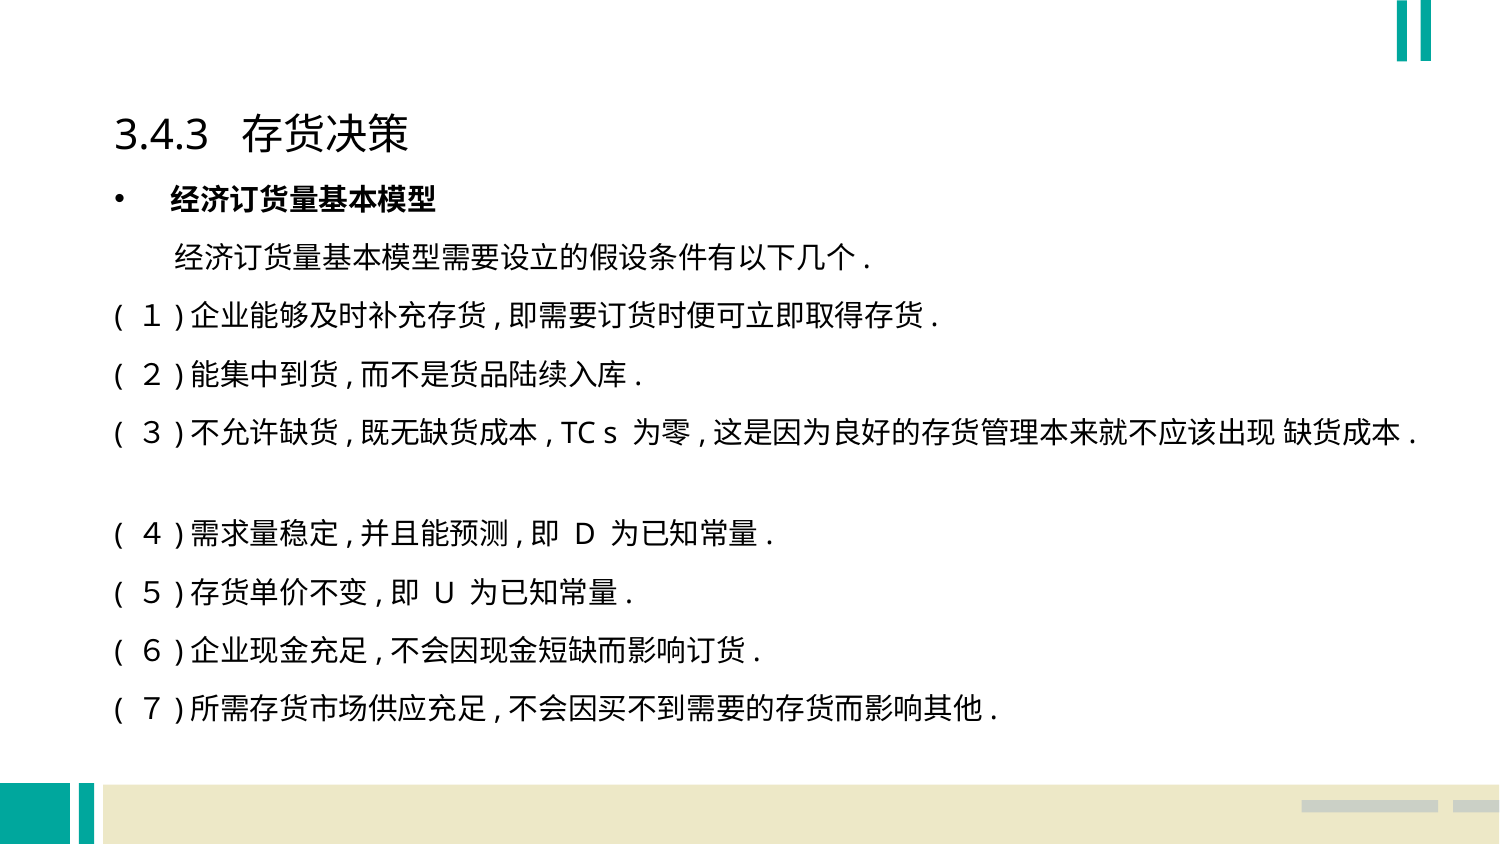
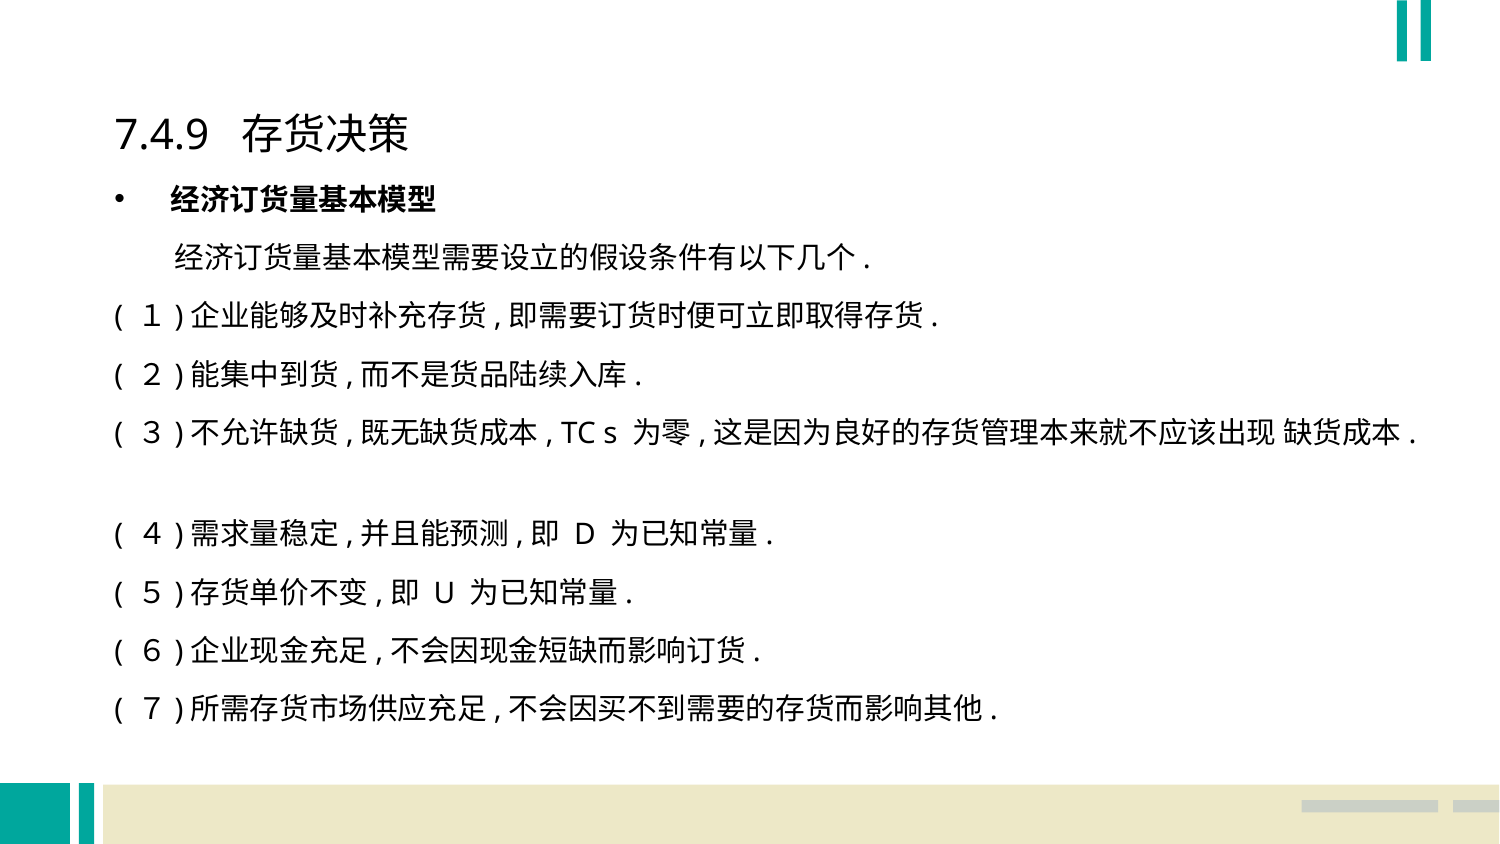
3.4.3: 3.4.3 -> 7.4.9 (162, 135)
